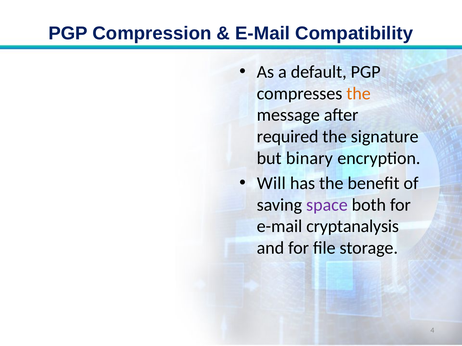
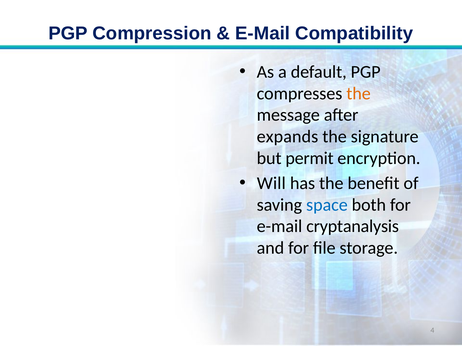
required: required -> expands (287, 137)
binary: binary -> permit (310, 158)
space colour: purple -> blue (327, 205)
